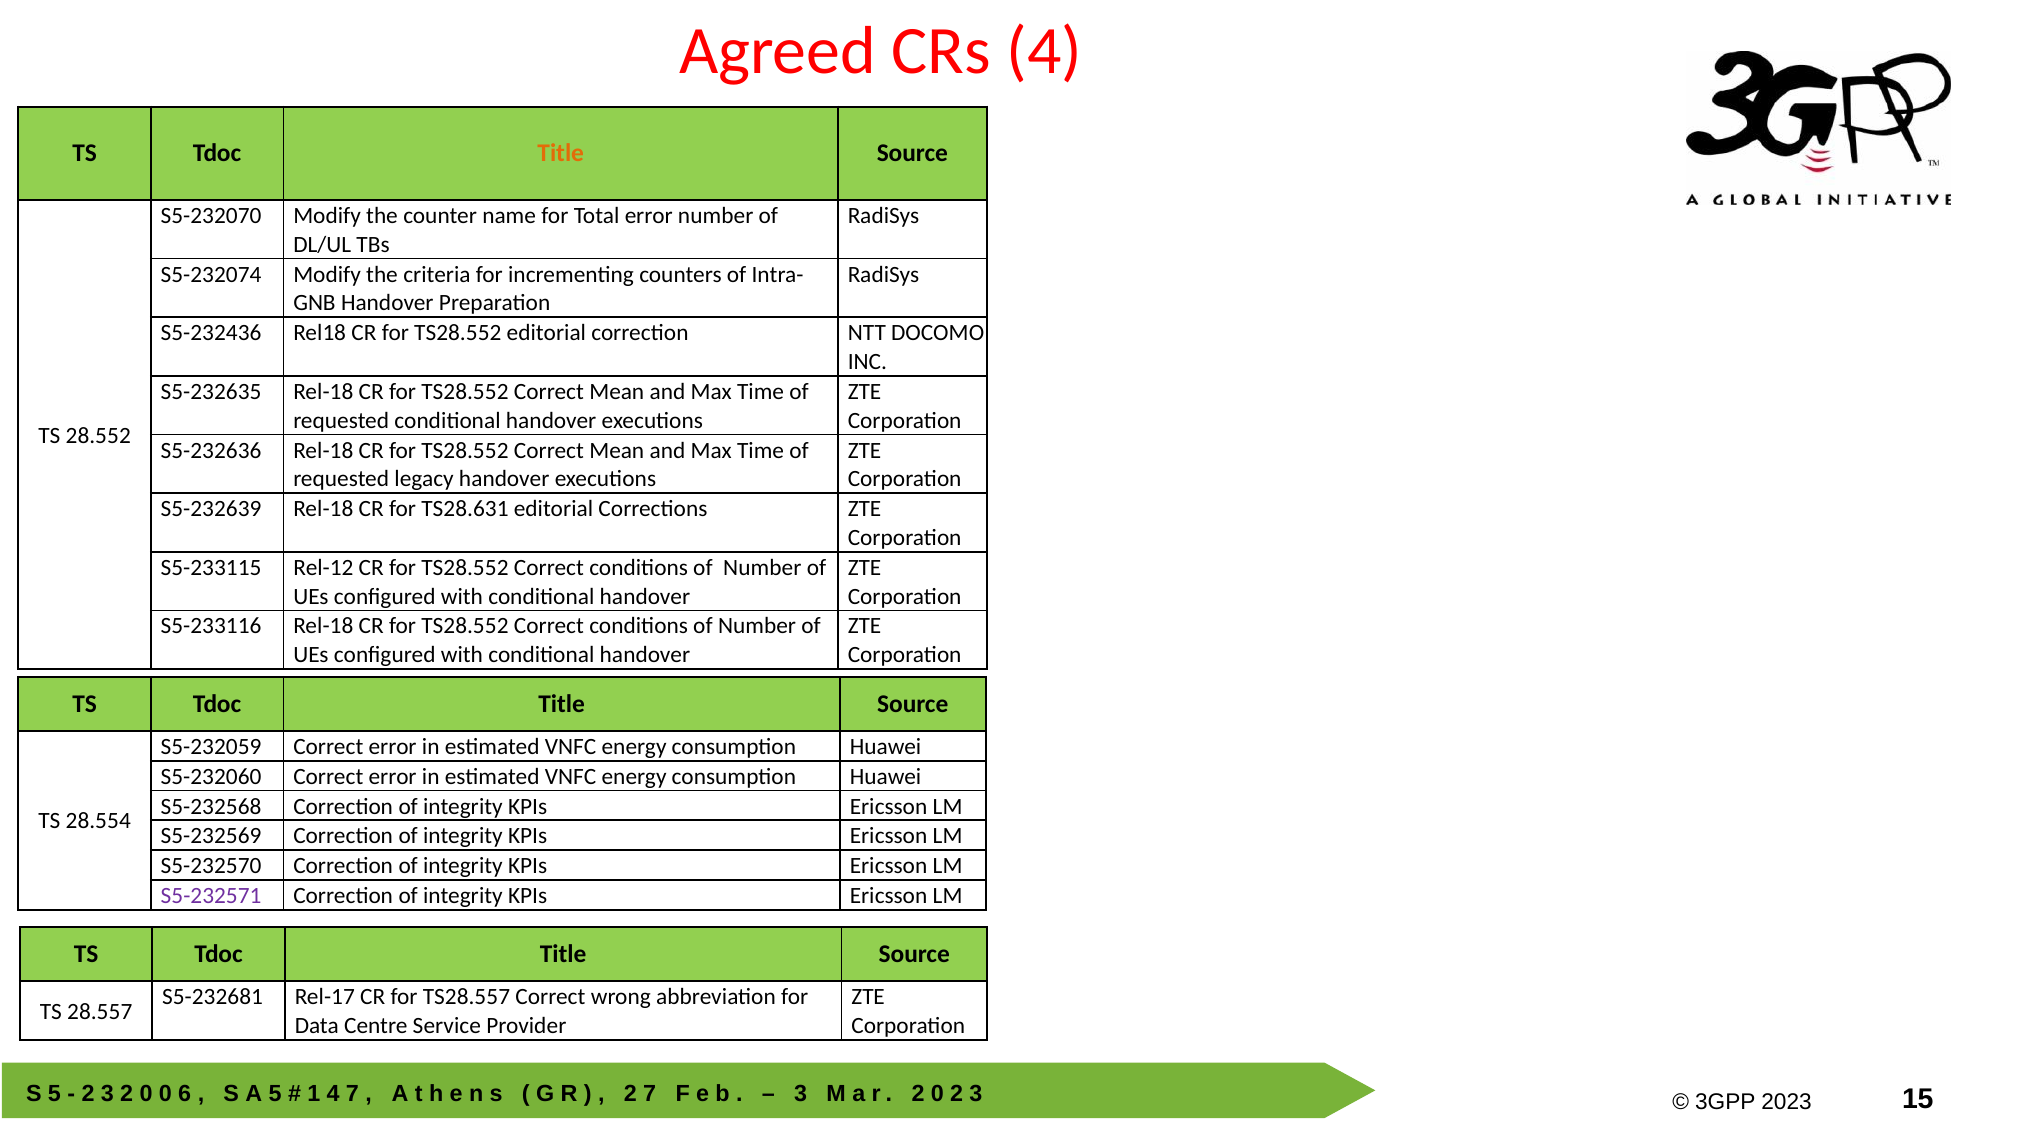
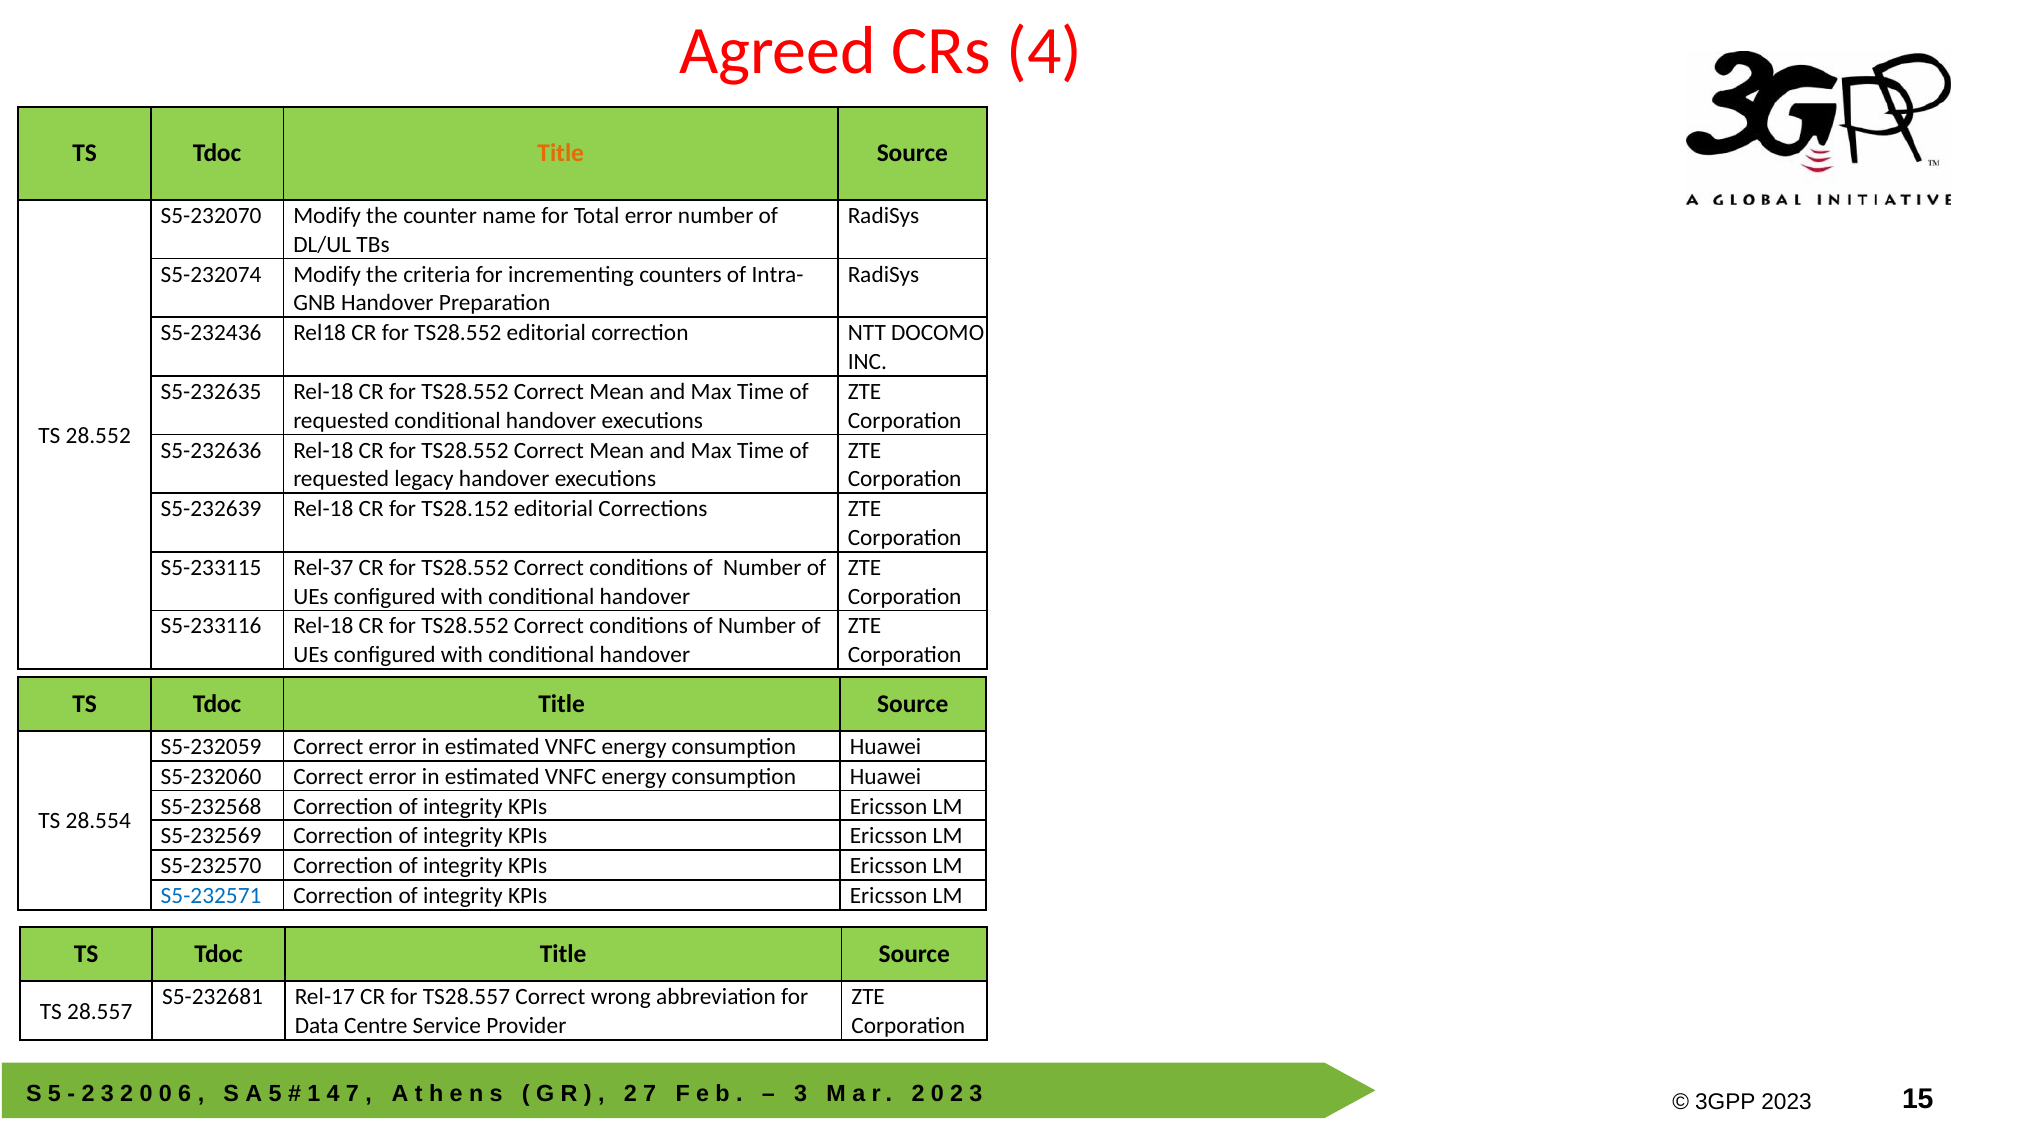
TS28.631: TS28.631 -> TS28.152 (465, 509)
Rel-12: Rel-12 -> Rel-37 (323, 568)
S5-232571 colour: purple -> blue (211, 896)
